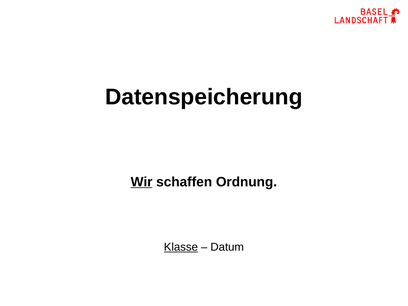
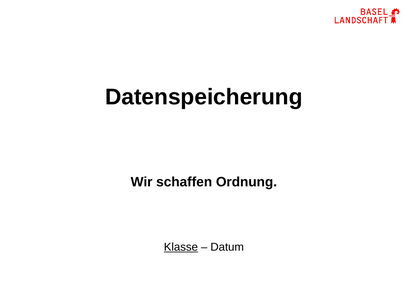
Wir underline: present -> none (142, 182)
